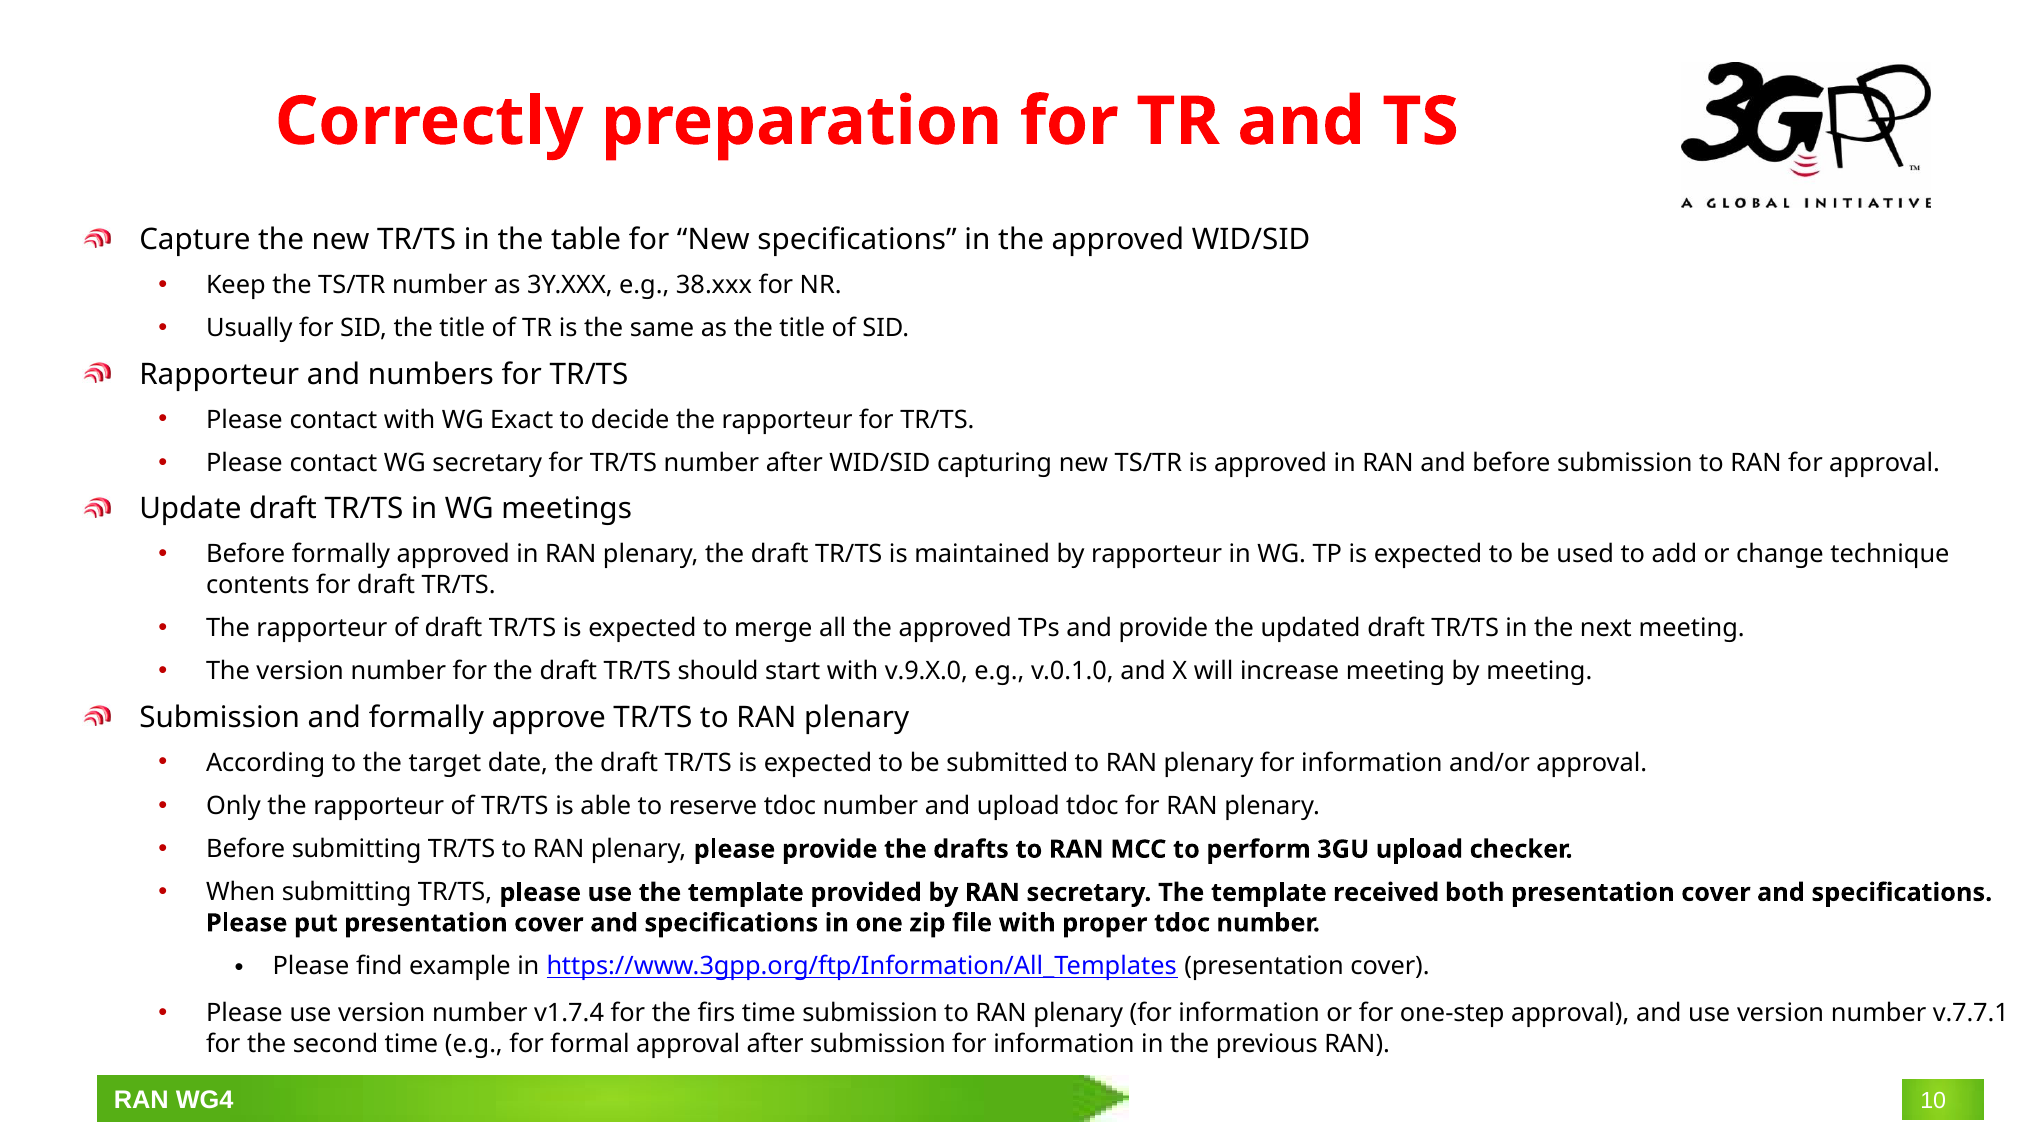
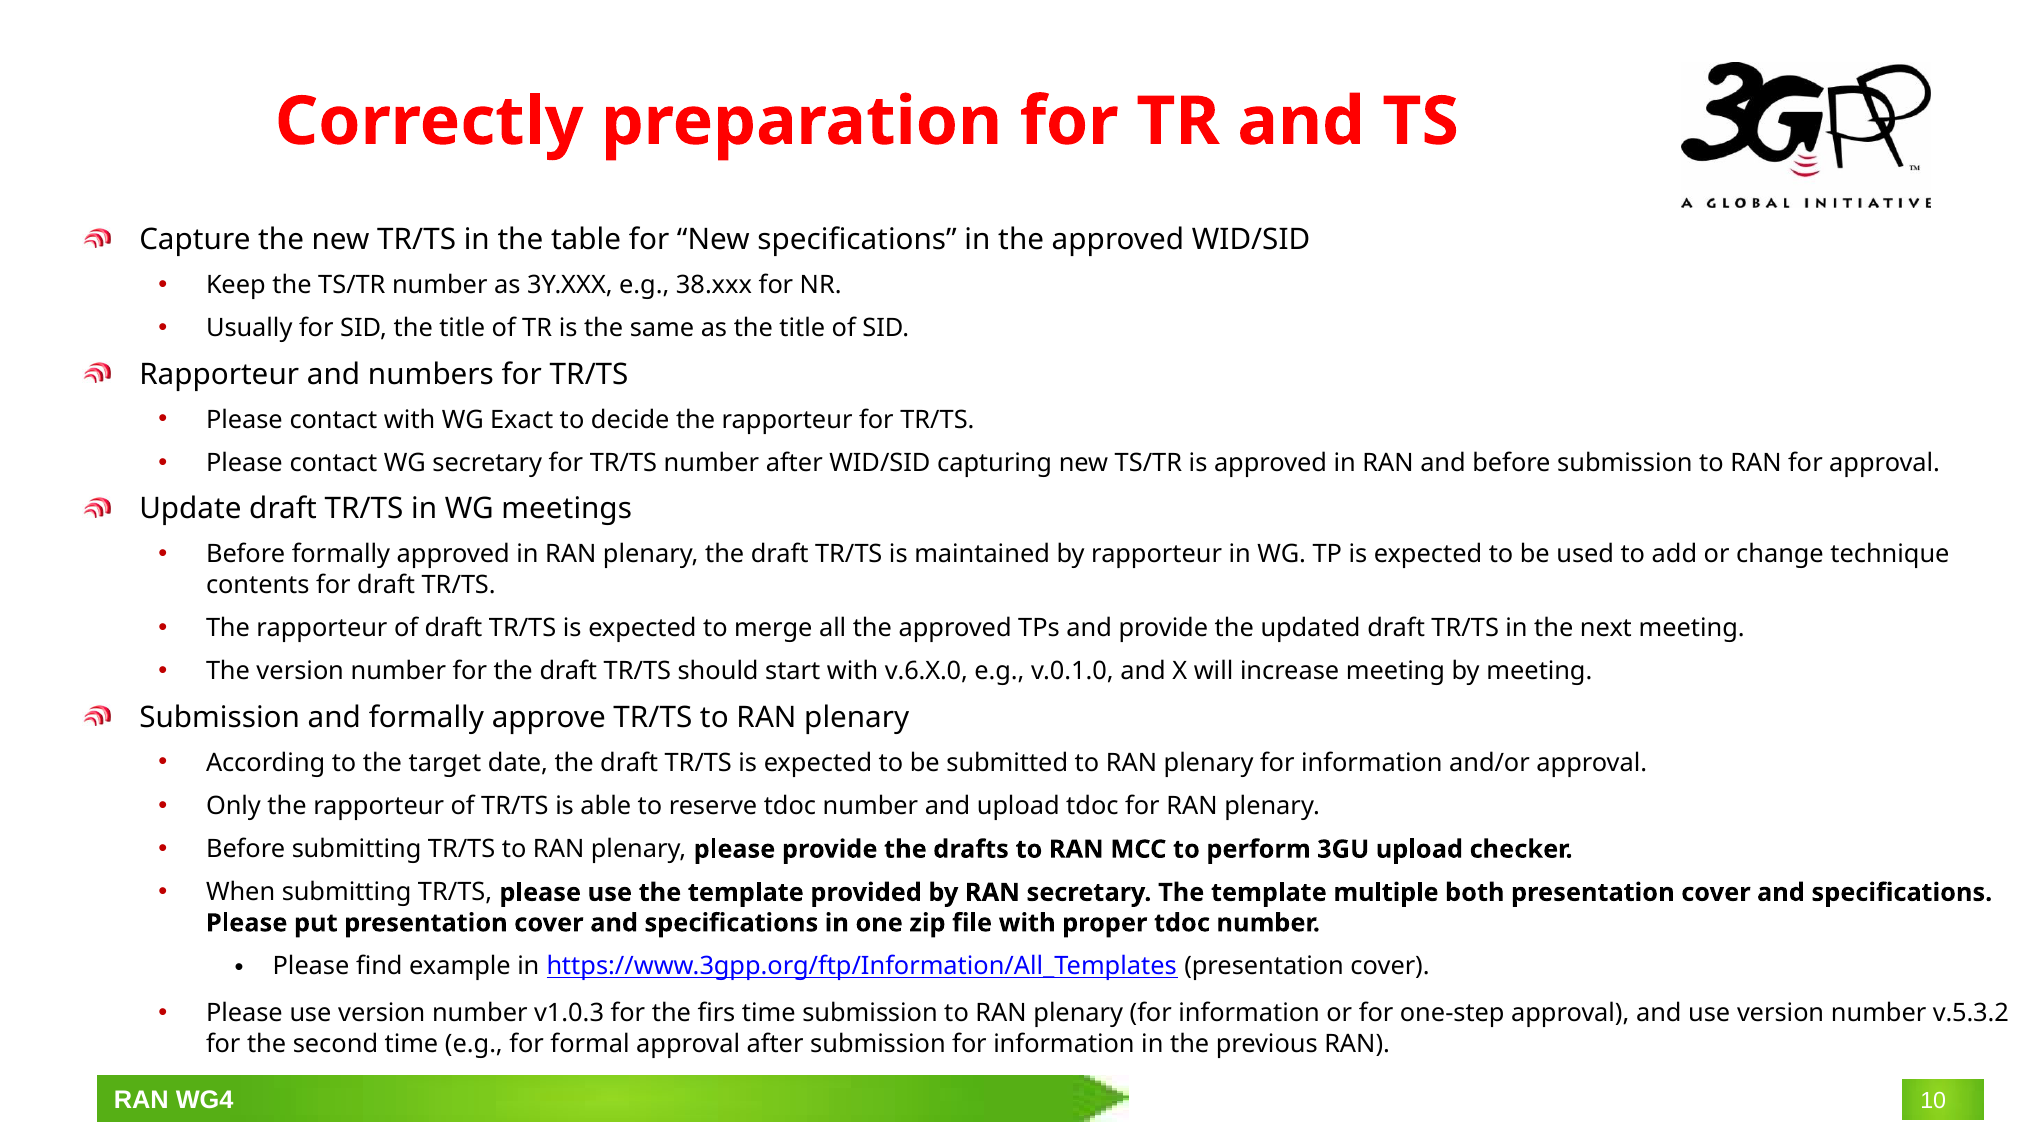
v.9.X.0: v.9.X.0 -> v.6.X.0 (926, 671)
received: received -> multiple (1386, 893)
v1.7.4: v1.7.4 -> v1.0.3 (569, 1013)
v.7.7.1: v.7.7.1 -> v.5.3.2 (1971, 1013)
